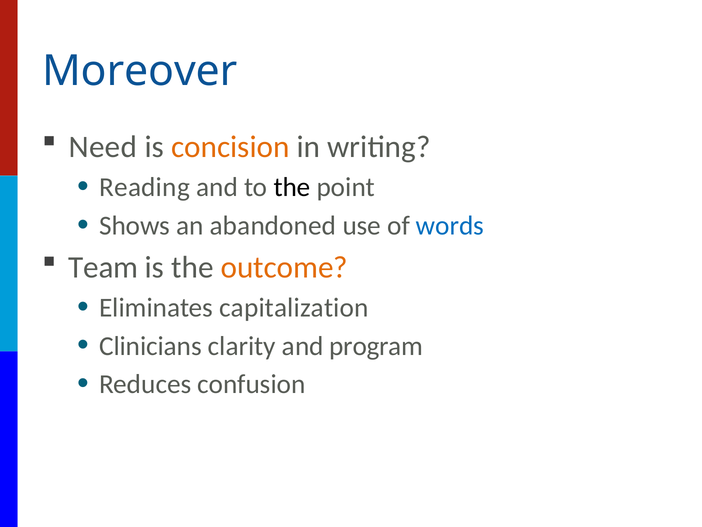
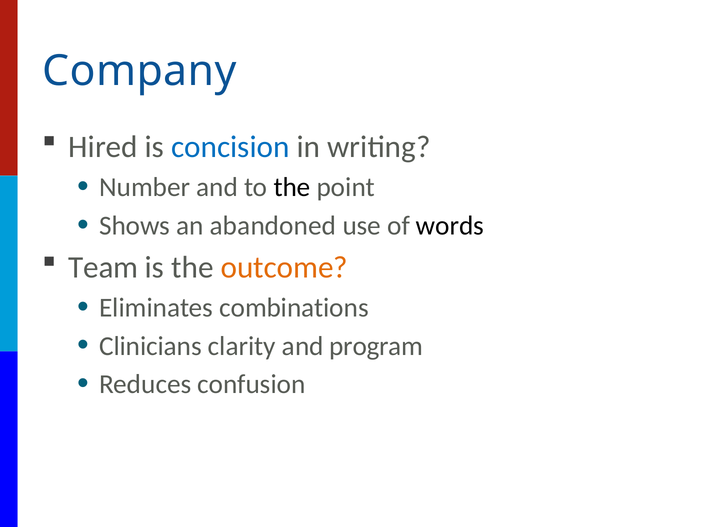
Moreover: Moreover -> Company (140, 71)
Need: Need -> Hired (103, 147)
concision colour: orange -> blue (230, 147)
Reading: Reading -> Number (145, 187)
words colour: blue -> black (450, 225)
capitalization: capitalization -> combinations (294, 307)
